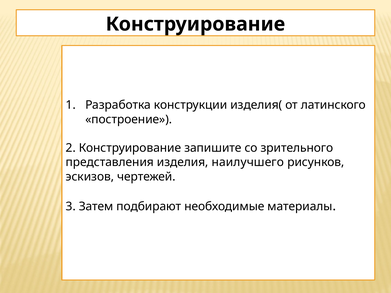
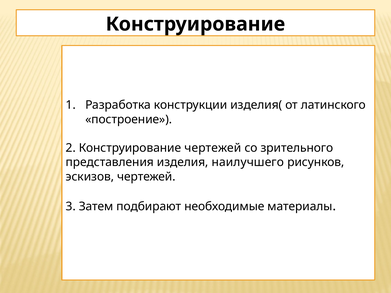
Конструирование запишите: запишите -> чертежей (213, 148)
